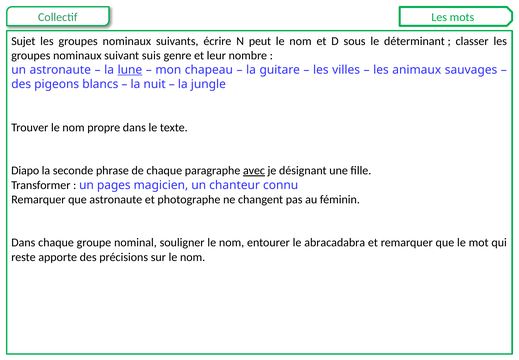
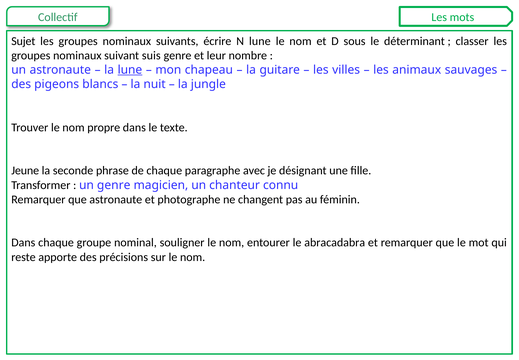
N peut: peut -> lune (260, 41)
Diapo: Diapo -> Jeune (25, 170)
avec underline: present -> none (254, 170)
un pages: pages -> genre (114, 185)
